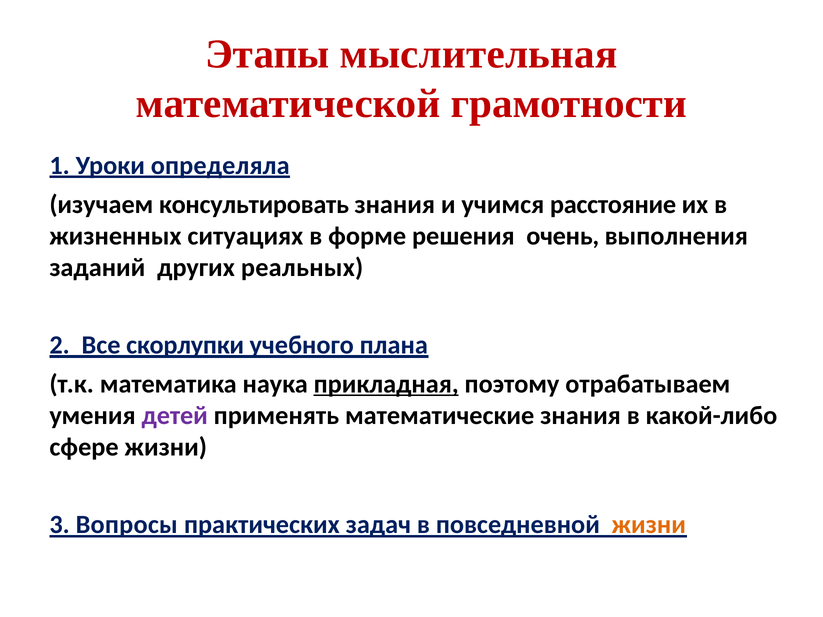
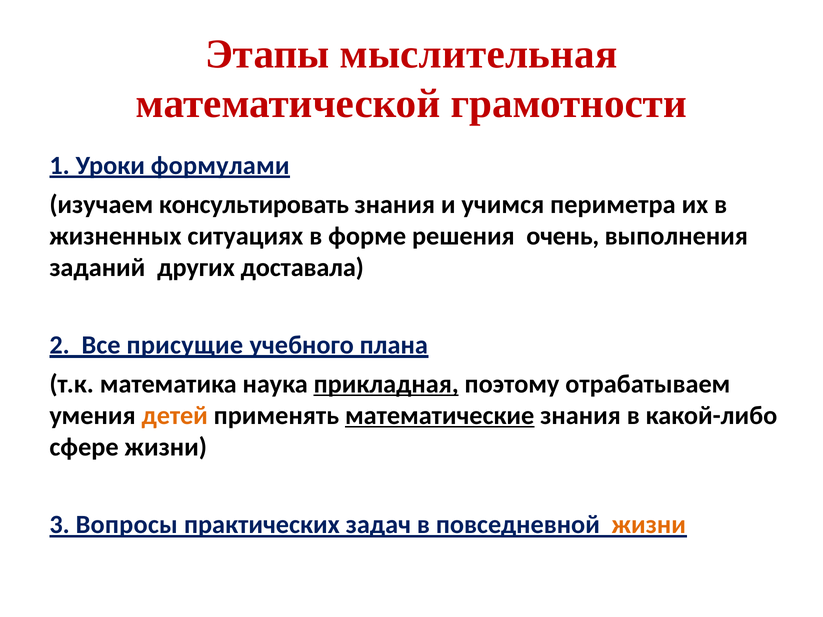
определяла: определяла -> формулами (220, 166)
расстояние: расстояние -> периметра (613, 205)
реальных: реальных -> доставала (302, 268)
скорлупки: скорлупки -> присущие (185, 345)
детей colour: purple -> orange (175, 416)
математические underline: none -> present (440, 416)
